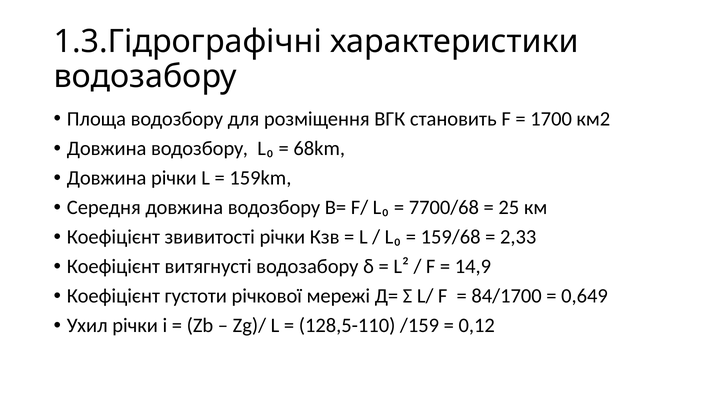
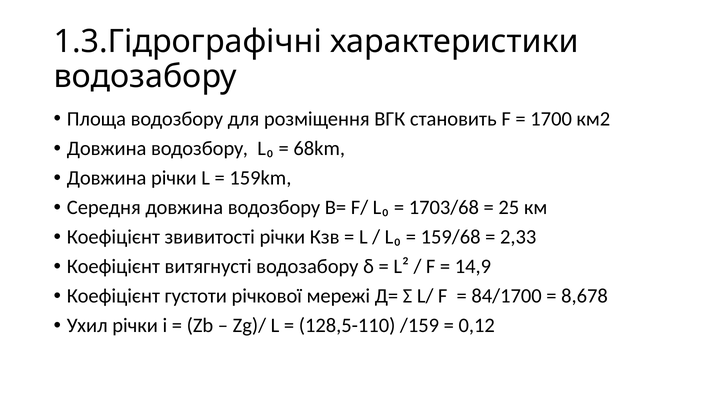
7700/68: 7700/68 -> 1703/68 (444, 208)
0,649: 0,649 -> 8,678 (585, 296)
